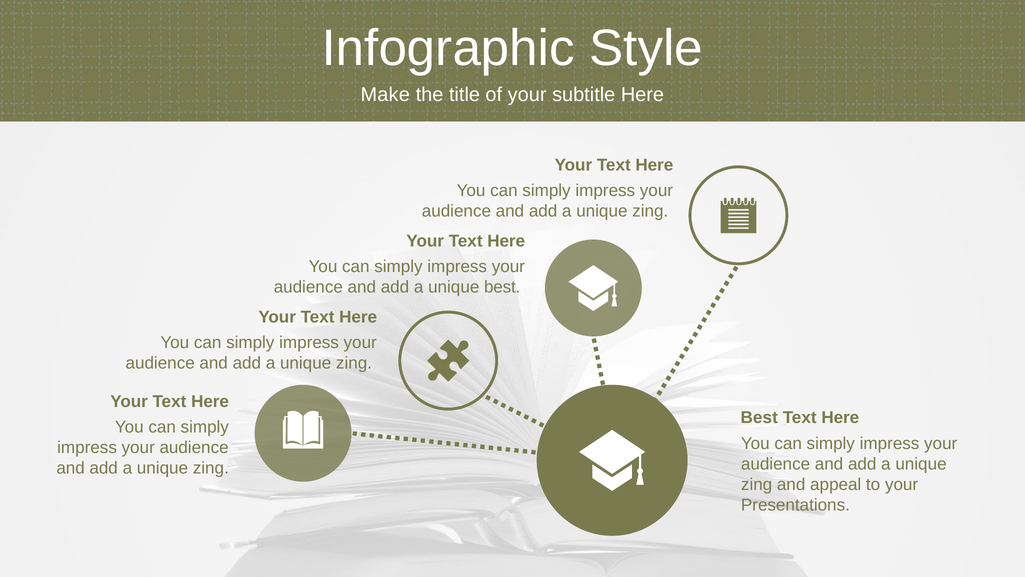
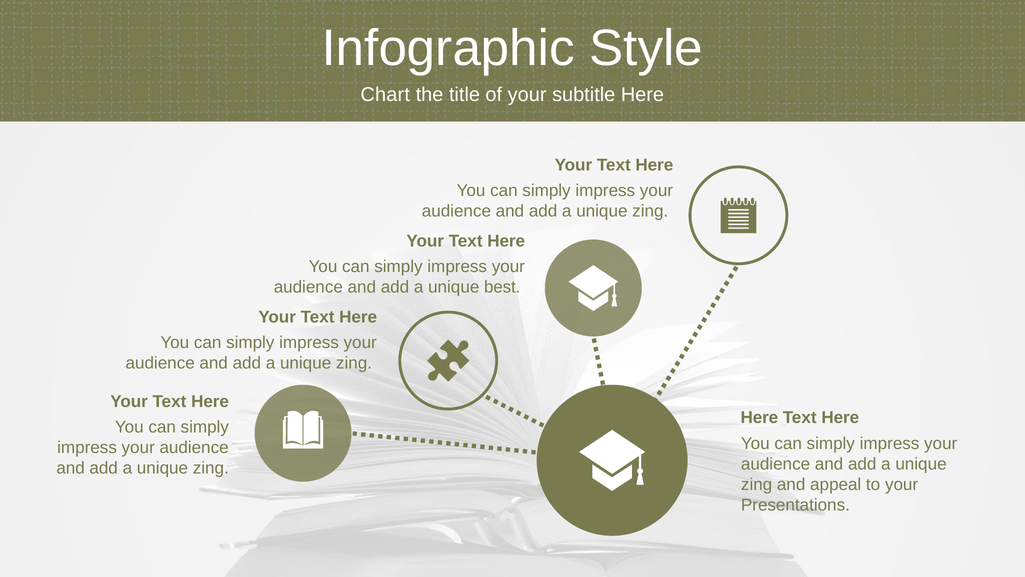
Make: Make -> Chart (385, 95)
Best: Best -> Here (759, 417)
